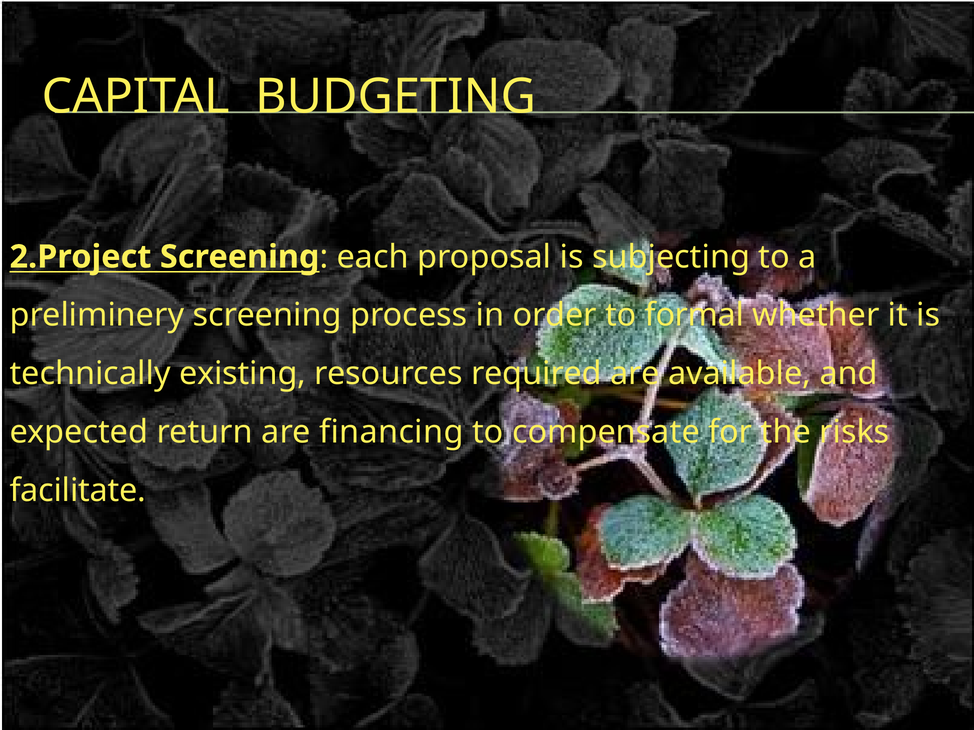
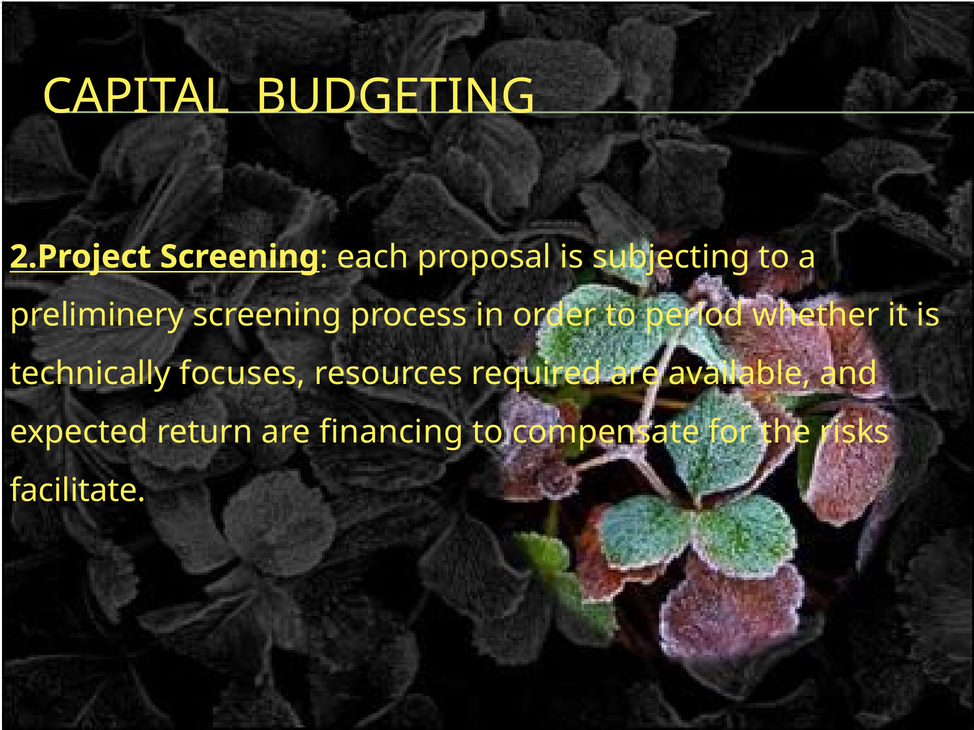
formal: formal -> period (694, 315)
existing: existing -> focuses (242, 374)
